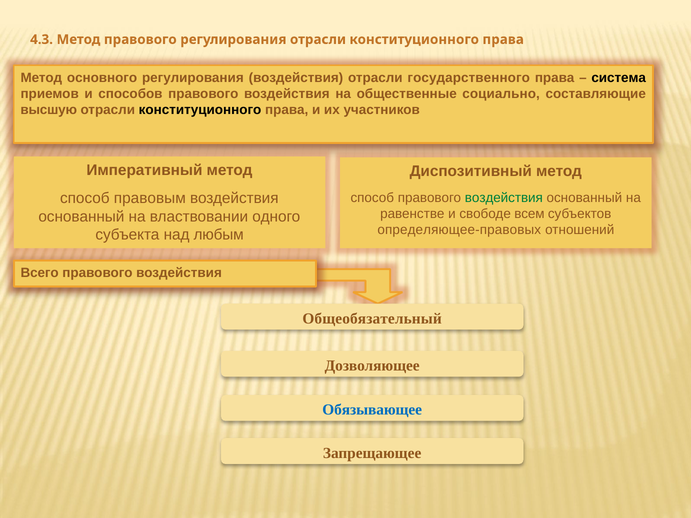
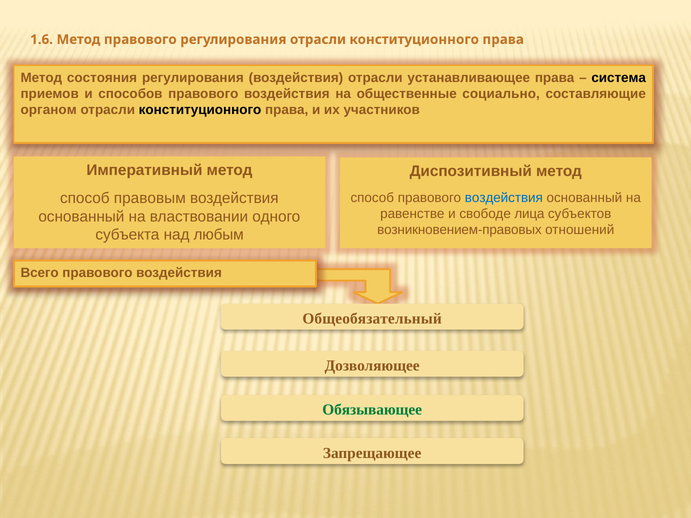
4.3: 4.3 -> 1.6 (42, 40)
основного: основного -> состояния (102, 78)
государственного: государственного -> устанавливающее (469, 78)
высшую: высшую -> органом (49, 110)
воздействия colour: green -> blue (504, 198)
всем: всем -> лица (529, 214)
определяющее-правовых: определяющее-правовых -> возникновением-правовых (459, 230)
Обязывающее colour: blue -> green (372, 410)
